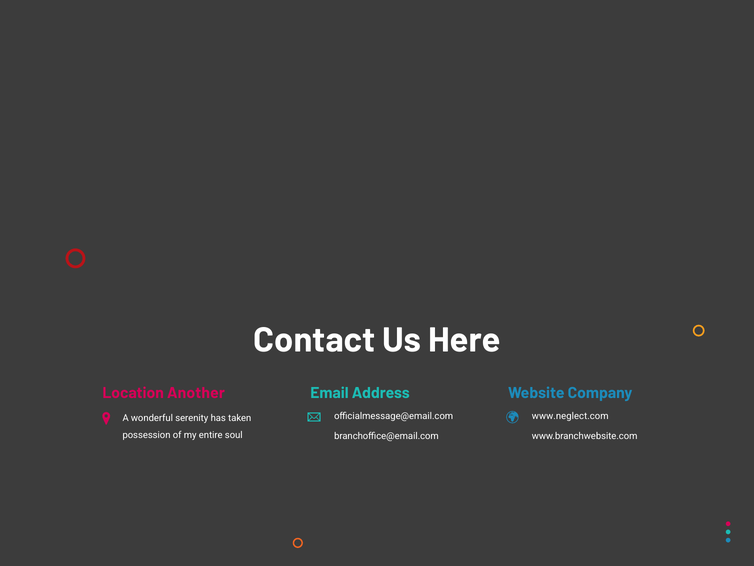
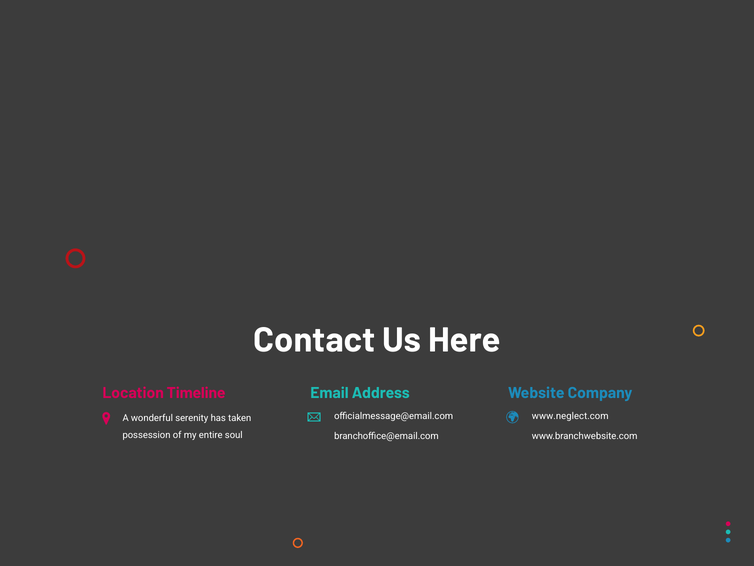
Another: Another -> Timeline (196, 392)
